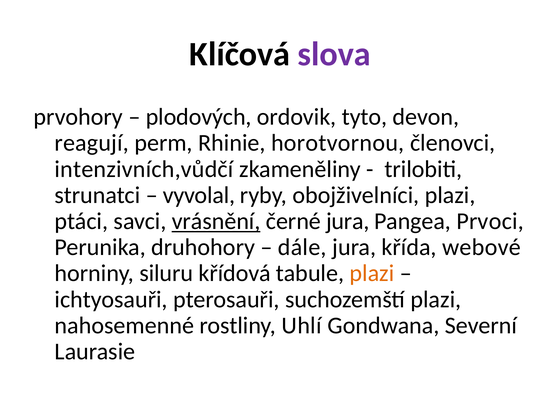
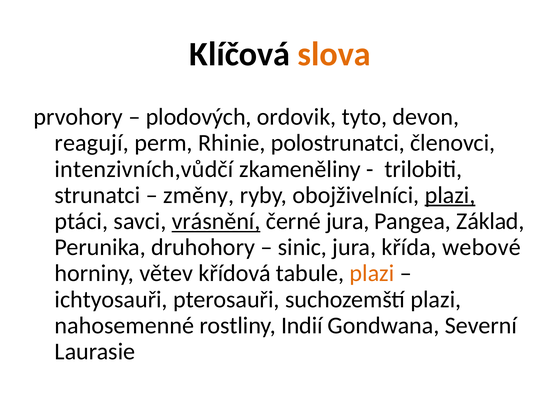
slova colour: purple -> orange (334, 54)
horotvornou: horotvornou -> polostrunatci (338, 143)
vyvolal: vyvolal -> změny (199, 195)
plazi underline: none -> present (450, 195)
Prvoci: Prvoci -> Základ (490, 221)
dále: dále -> sinic (302, 247)
siluru: siluru -> větev (166, 273)
Uhlí: Uhlí -> Indií (302, 325)
